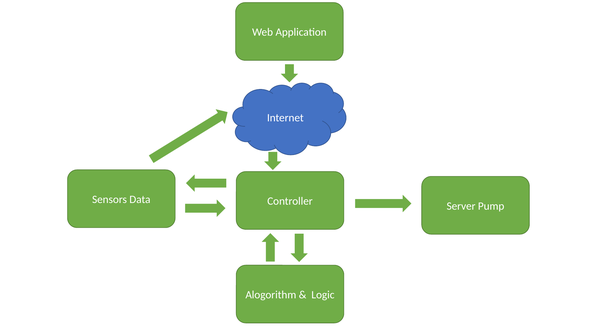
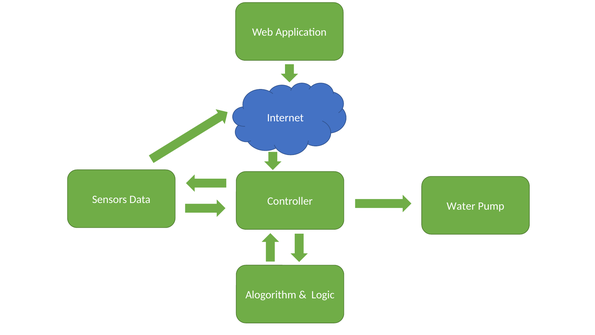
Server: Server -> Water (461, 206)
